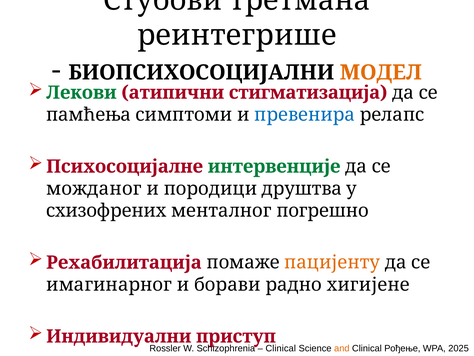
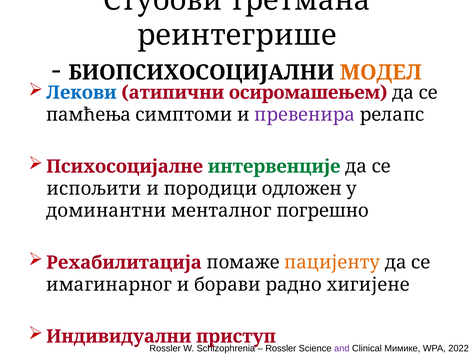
Лекови colour: green -> blue (81, 92)
стигматизација: стигматизација -> осиромашењем (308, 92)
превенира colour: blue -> purple (305, 115)
можданог: можданог -> испољити (94, 188)
друштва: друштва -> одложен (302, 188)
схизофрених: схизофрених -> доминантни (106, 211)
Clinical: Clinical -> Rossler (281, 348)
and colour: orange -> purple (342, 348)
Рођење: Рођење -> Мимике (402, 348)
2025: 2025 -> 2022 (459, 348)
